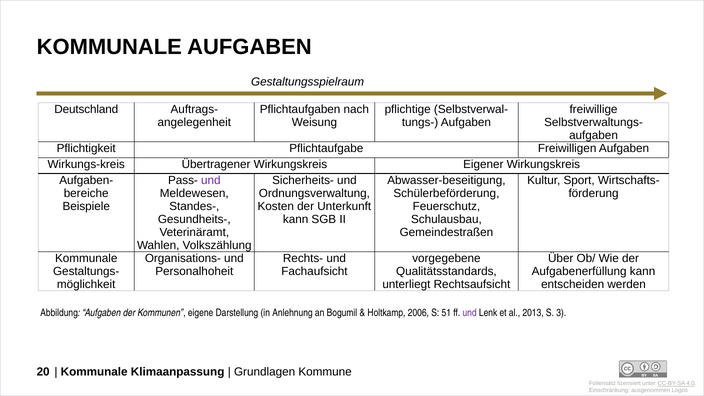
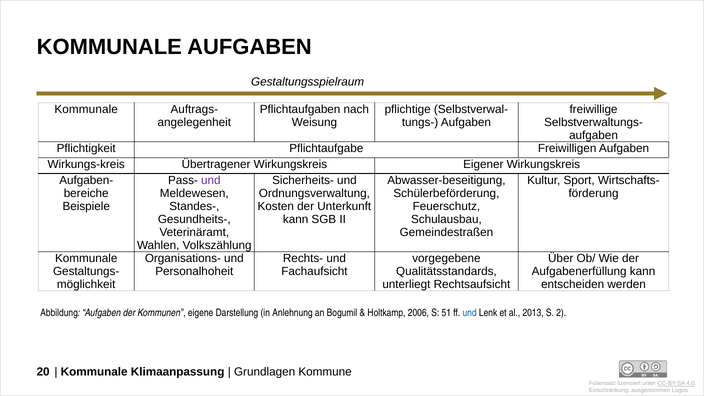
Deutschland: Deutschland -> Kommunale (86, 109)
und colour: purple -> blue (470, 313)
3: 3 -> 2 (561, 313)
